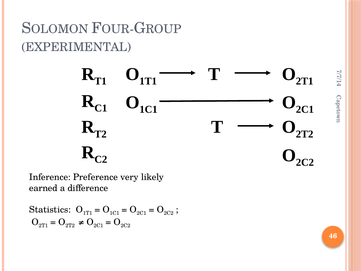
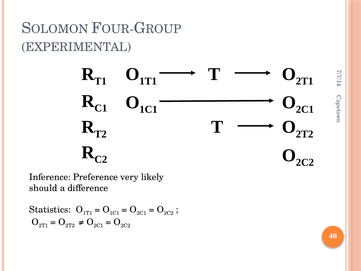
earned: earned -> should (43, 188)
